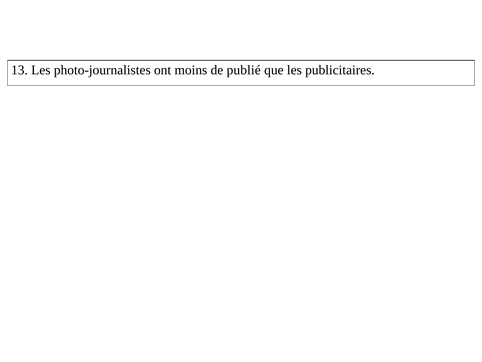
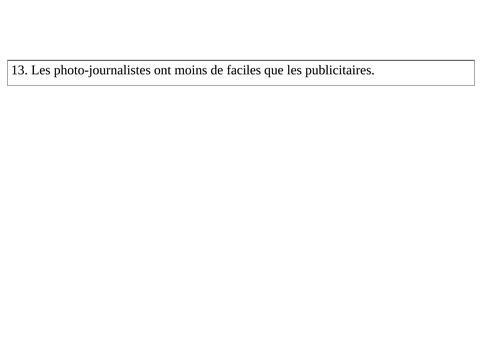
publié: publié -> faciles (244, 70)
